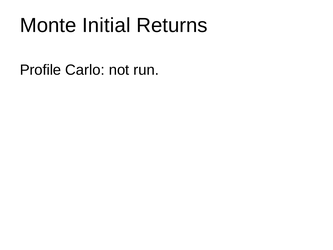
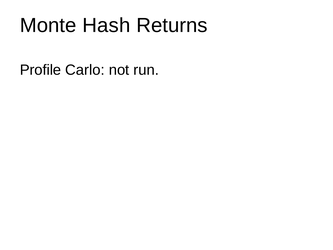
Initial: Initial -> Hash (106, 25)
